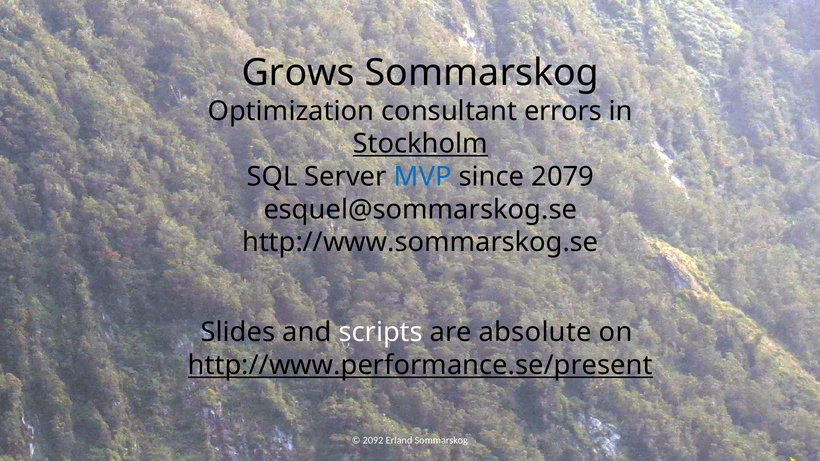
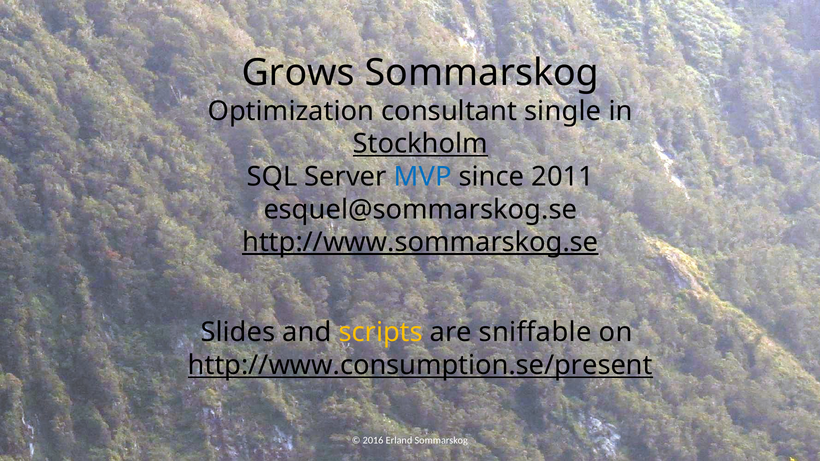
errors: errors -> single (563, 111)
2079: 2079 -> 2011 (563, 177)
http://www.sommarskog.se underline: none -> present (420, 242)
scripts colour: white -> yellow (381, 332)
absolute: absolute -> sniffable (535, 332)
http://www.performance.se/present: http://www.performance.se/present -> http://www.consumption.se/present (420, 365)
2092: 2092 -> 2016 (373, 440)
